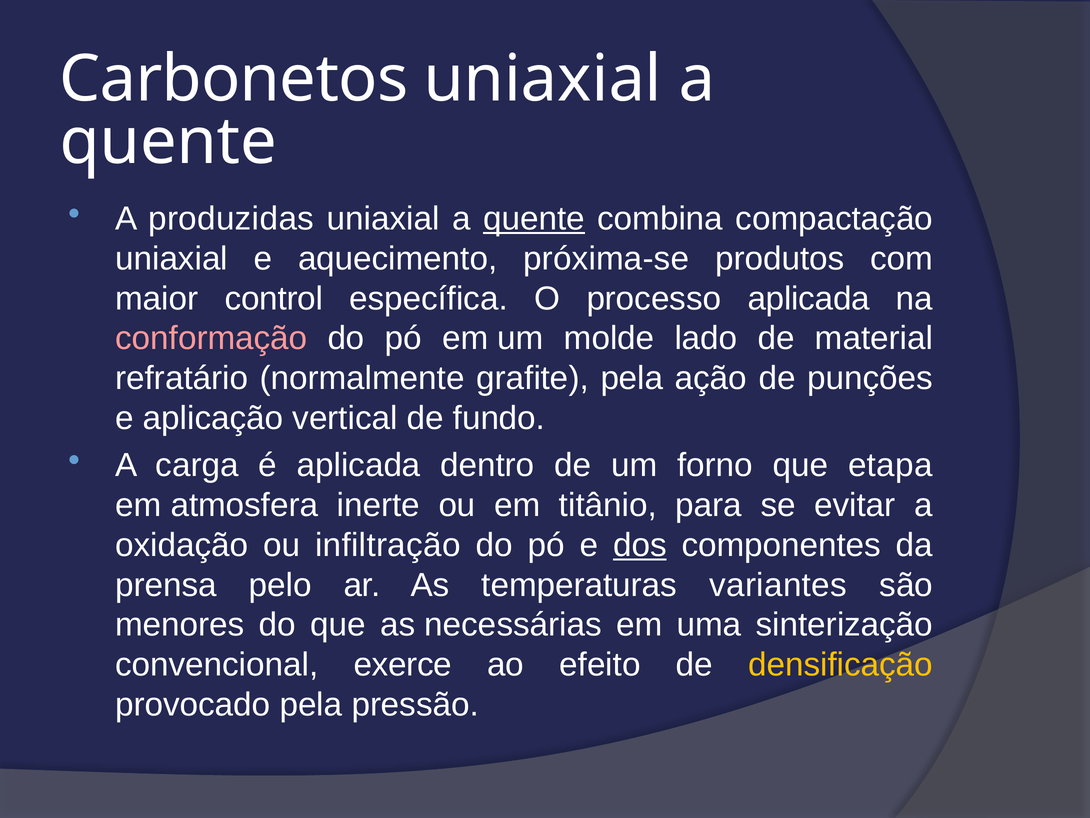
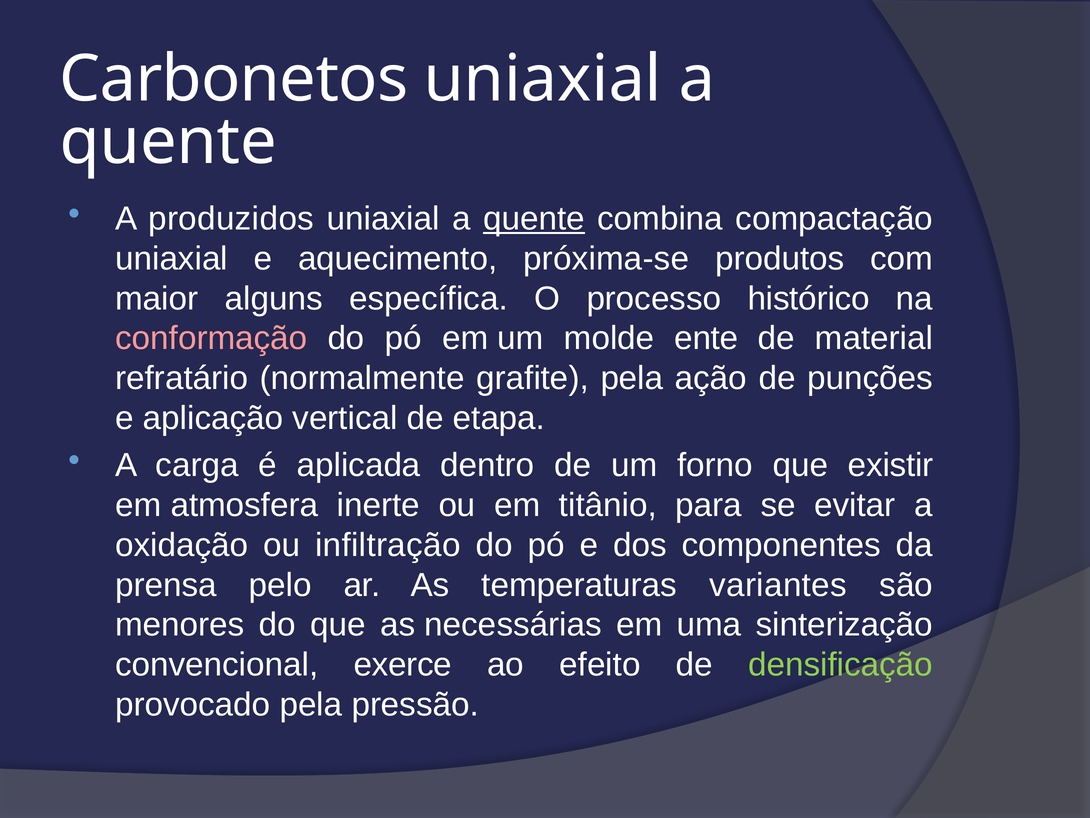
produzidas: produzidas -> produzidos (231, 218)
control: control -> alguns (274, 298)
processo aplicada: aplicada -> histórico (809, 298)
lado: lado -> ente (706, 338)
fundo: fundo -> etapa (499, 418)
etapa: etapa -> existir (891, 465)
dos underline: present -> none (640, 545)
densificação colour: yellow -> light green (841, 665)
